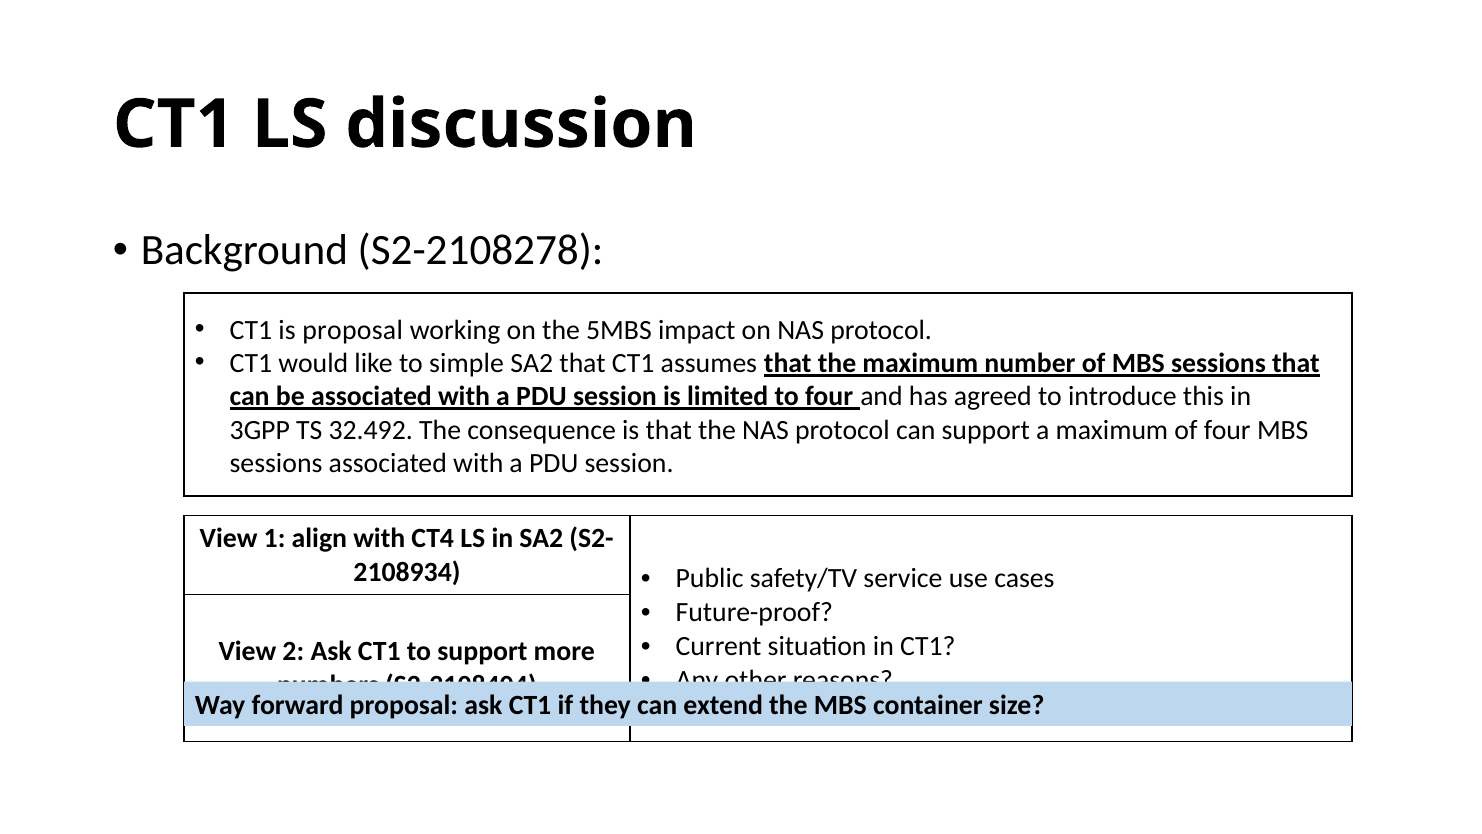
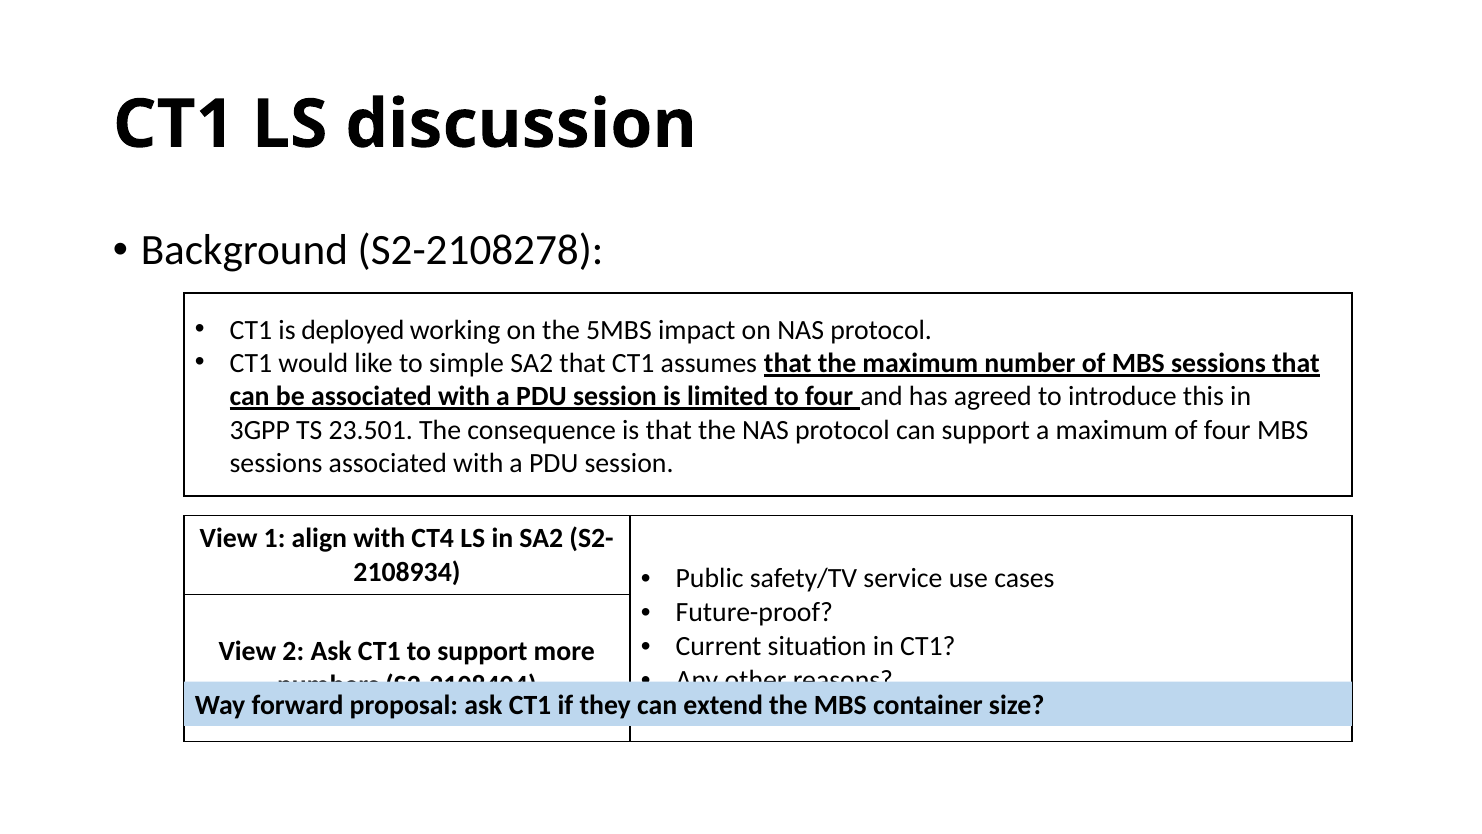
is proposal: proposal -> deployed (353, 330)
32.492: 32.492 -> 23.501 (371, 430)
